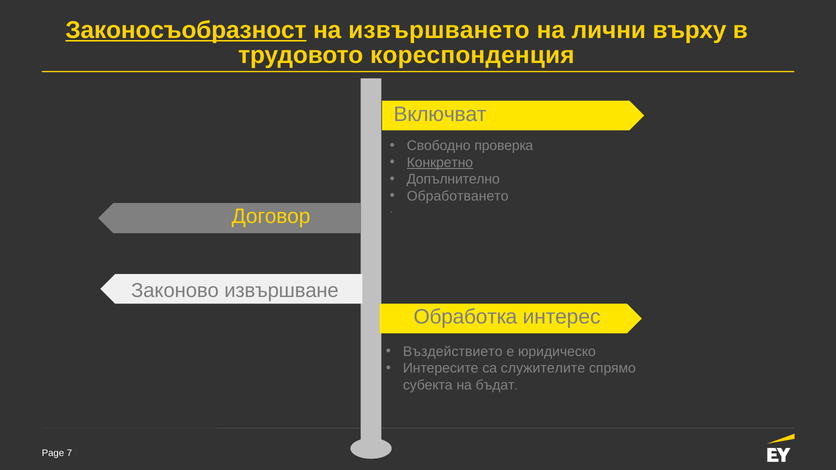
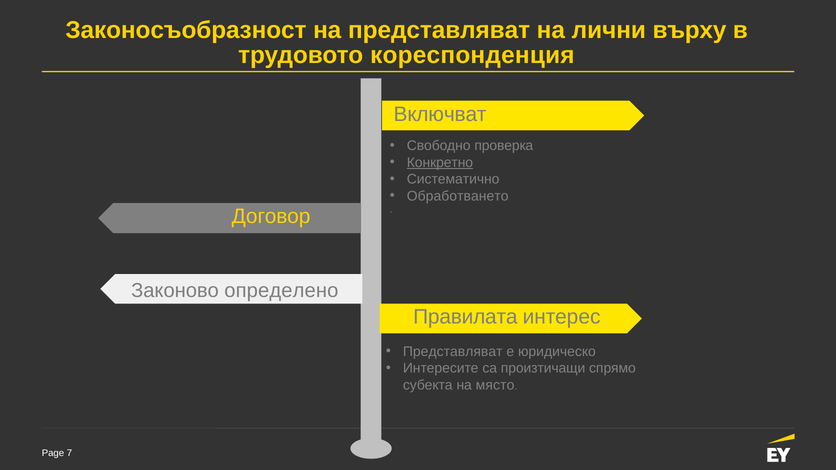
Законосъобразност underline: present -> none (186, 30)
на извършването: извършването -> представляват (439, 30)
Допълнително: Допълнително -> Систематично (453, 179)
извършване: извършване -> определено (281, 291)
Обработка: Обработка -> Правилата (465, 317)
Въздействието: Въздействието -> Представляват (453, 352)
служителите: служителите -> произтичащи (543, 368)
бъдат: бъдат -> място (495, 385)
